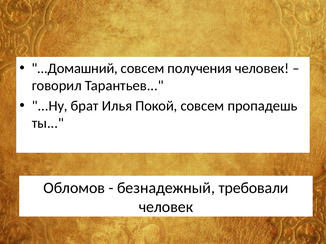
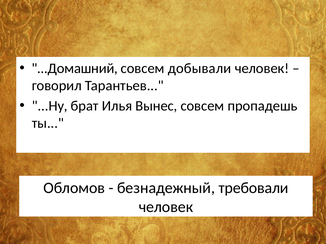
получения: получения -> добывали (200, 68)
Покой: Покой -> Вынес (156, 106)
